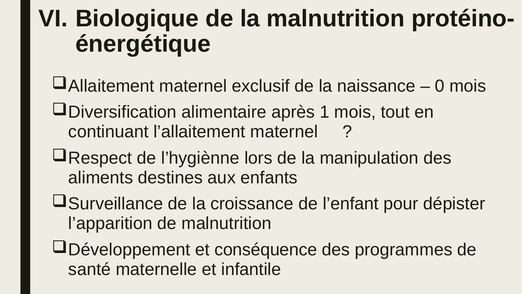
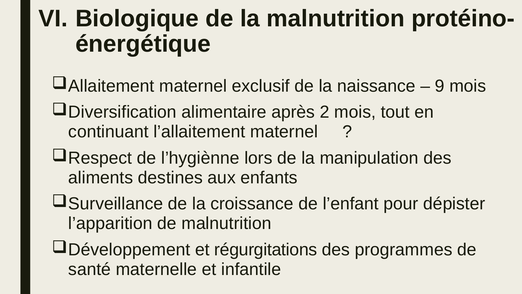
0: 0 -> 9 (440, 86)
1: 1 -> 2 (325, 112)
conséquence: conséquence -> régurgitations (266, 249)
